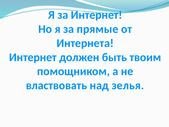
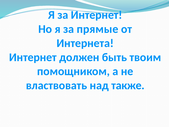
зелья: зелья -> также (128, 85)
